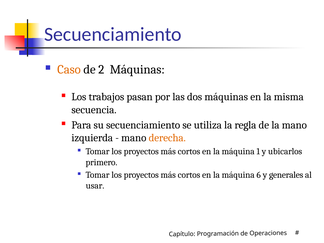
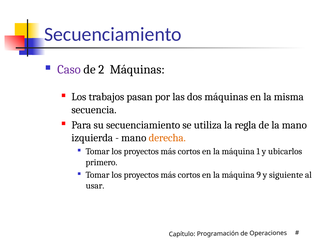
Caso colour: orange -> purple (69, 69)
6: 6 -> 9 (259, 175)
generales: generales -> siguiente (286, 175)
